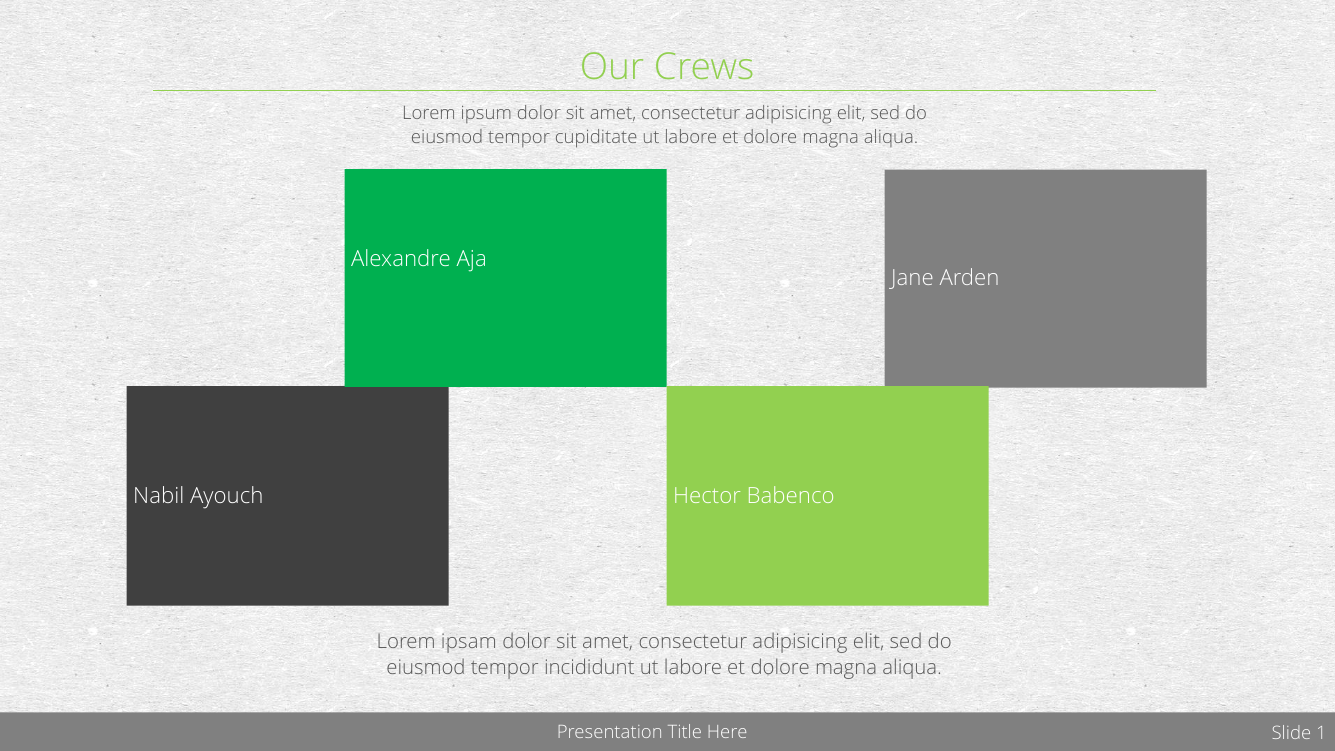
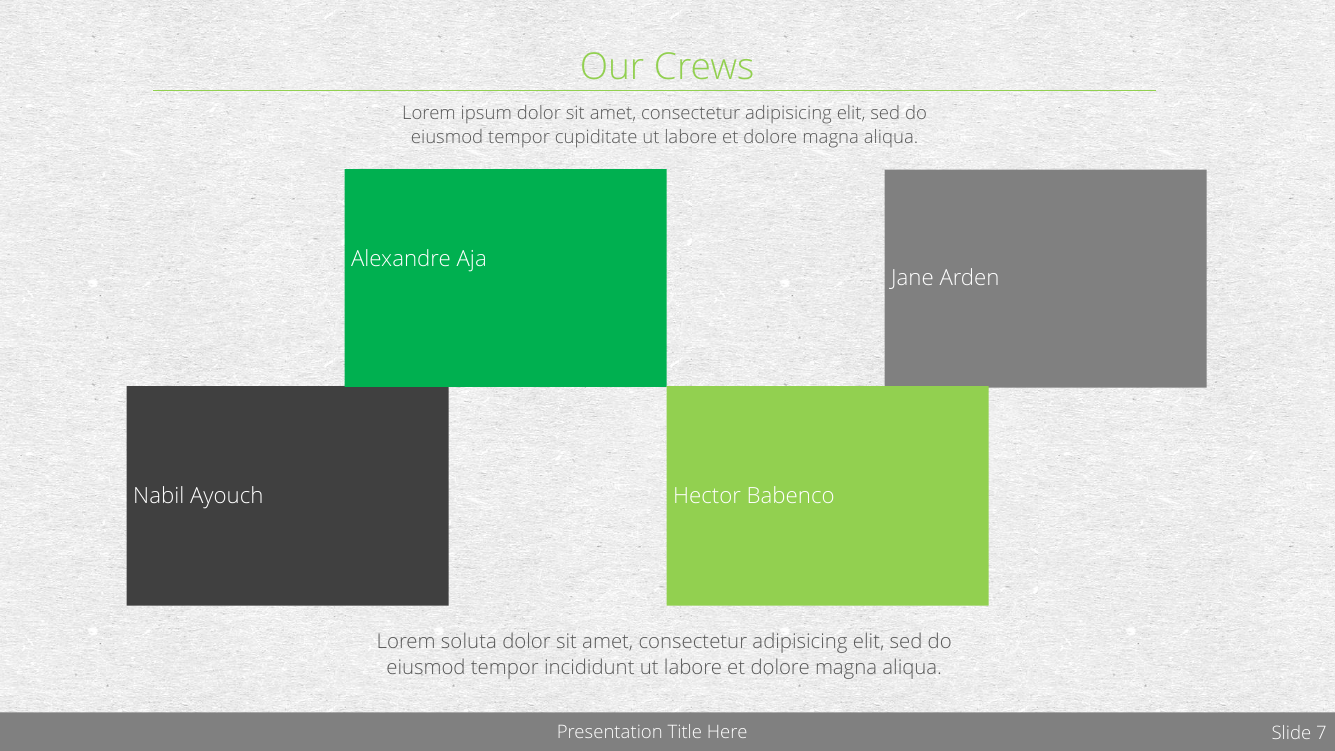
ipsam: ipsam -> soluta (469, 642)
1: 1 -> 7 (1321, 733)
